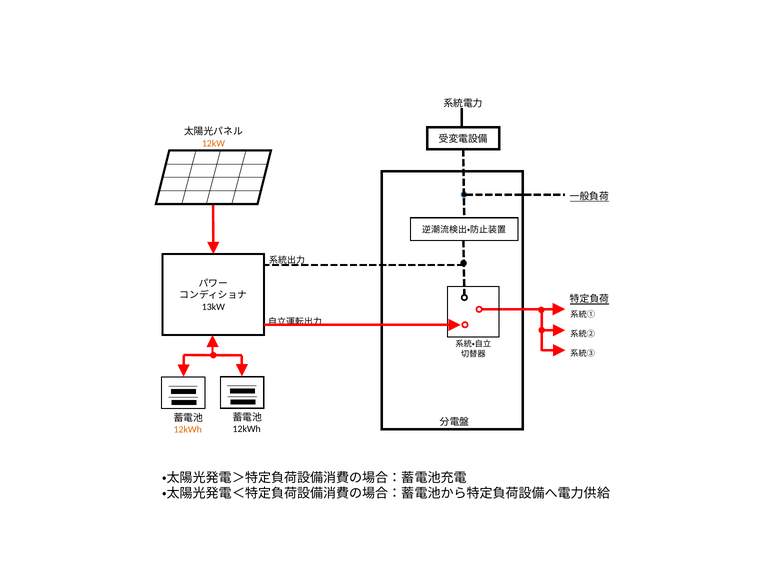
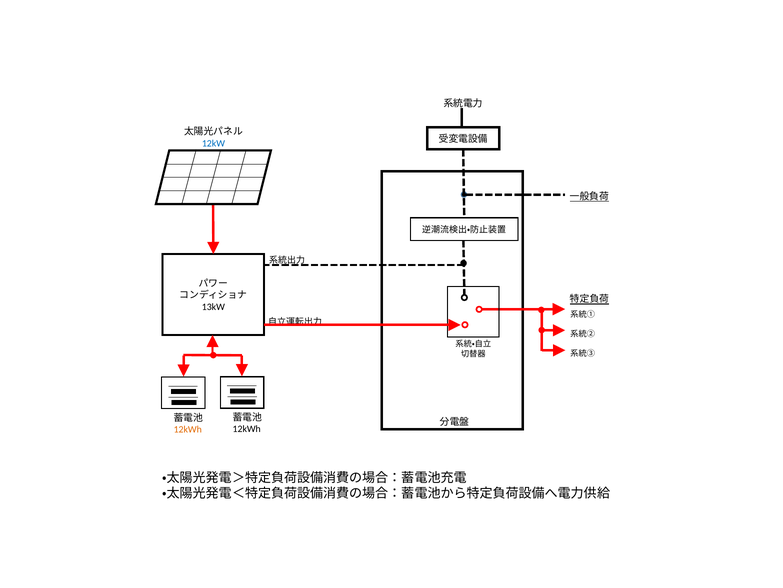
12kW colour: orange -> blue (213, 143)
